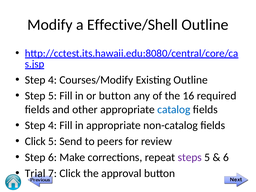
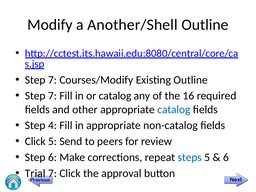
Effective/Shell: Effective/Shell -> Another/Shell (132, 25)
4: 4 -> 7 (52, 80)
5: 5 -> 7 (52, 96)
or button: button -> catalog (115, 96)
steps colour: purple -> blue (190, 157)
